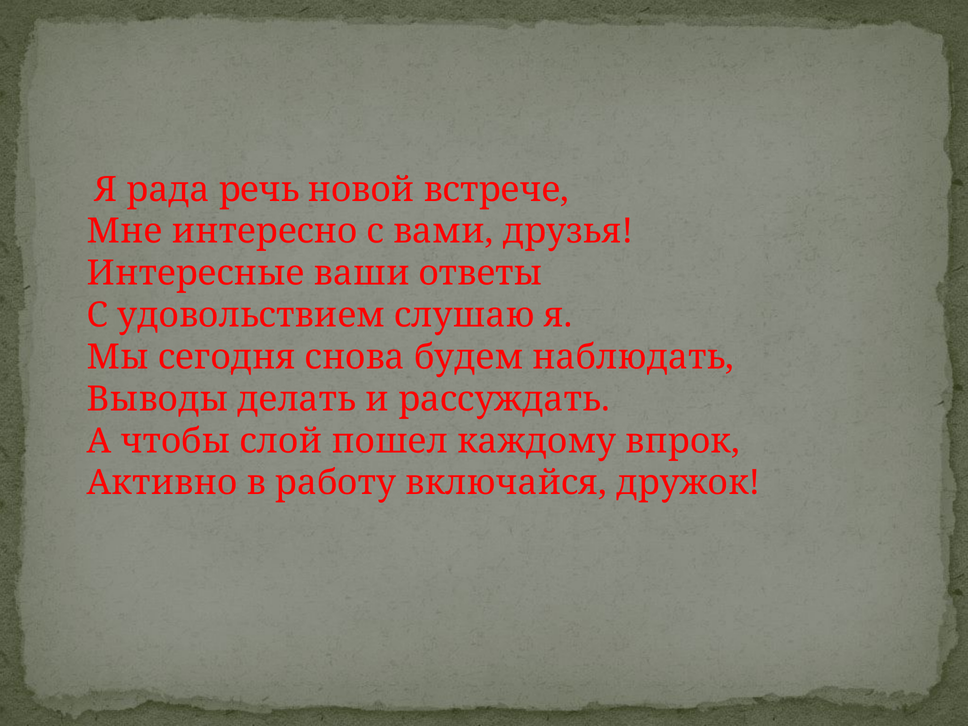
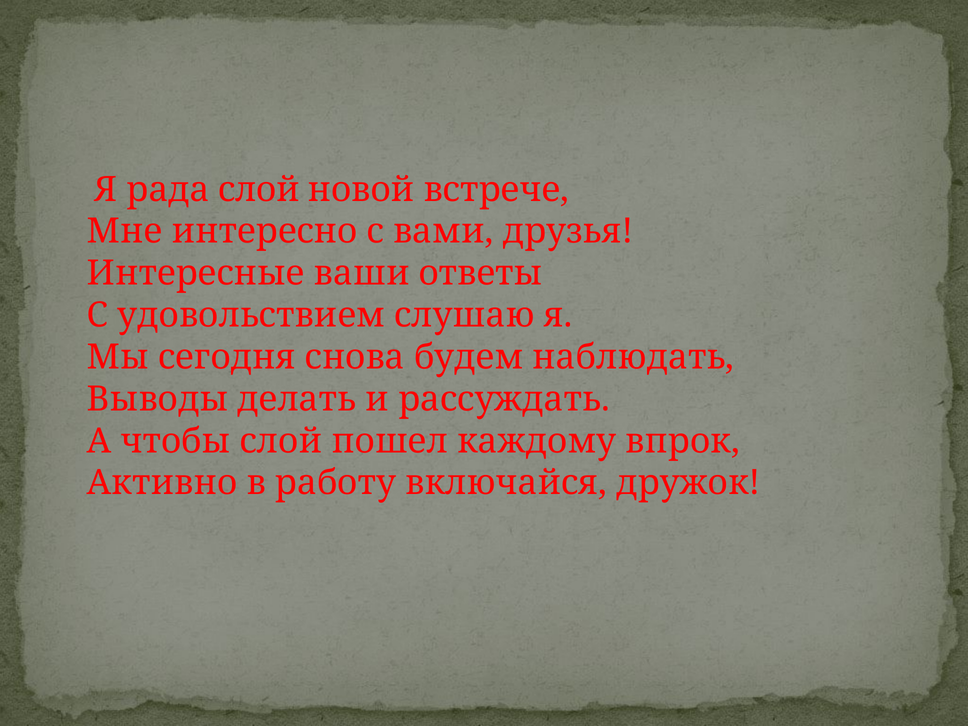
рада речь: речь -> слой (259, 189)
